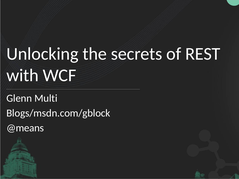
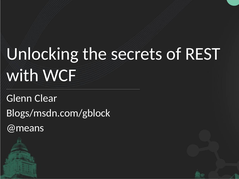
Multi: Multi -> Clear (46, 98)
